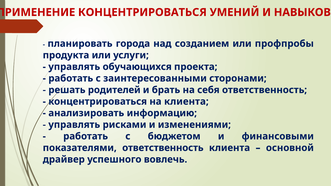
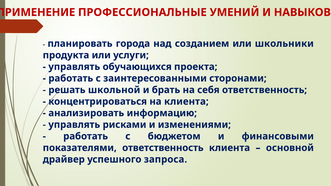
КОНЦЕНТРИРОВАТЬСЯ: КОНЦЕНТРИРОВАТЬСЯ -> ПРОФЕССИОНАЛЬНЫЕ (142, 12)
профпробы: профпробы -> школьники (284, 44)
родителей: родителей -> школьной (114, 90)
вовлечь: вовлечь -> запроса (165, 160)
